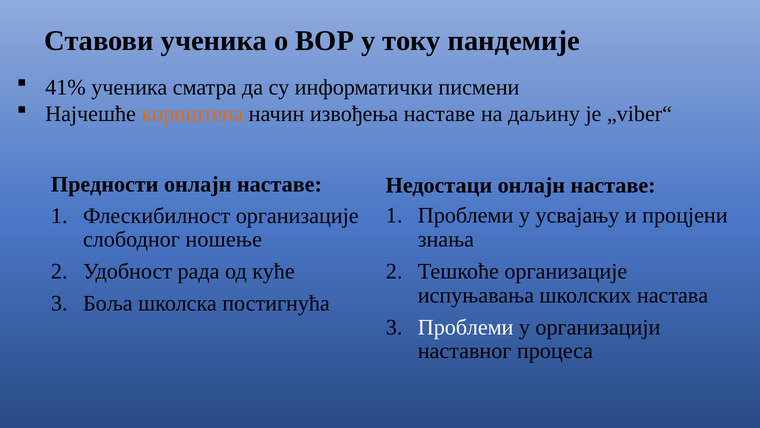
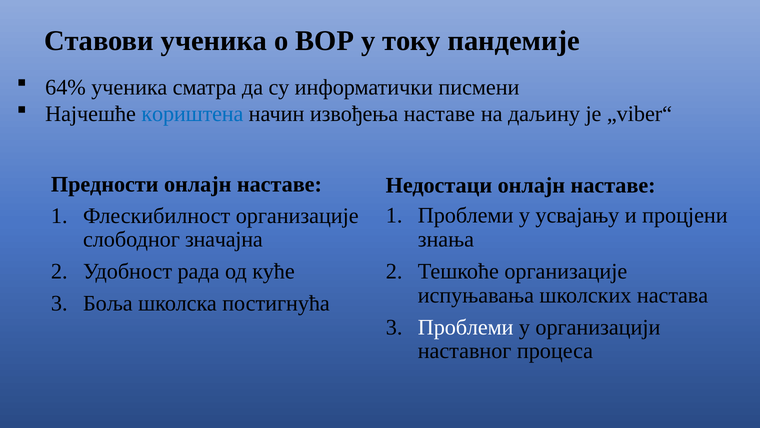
41%: 41% -> 64% (66, 87)
кориштена colour: orange -> blue (192, 114)
ношење: ношење -> значајна (224, 239)
